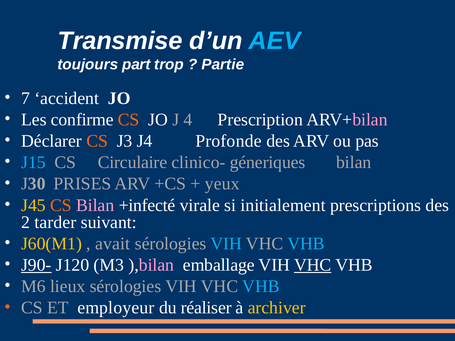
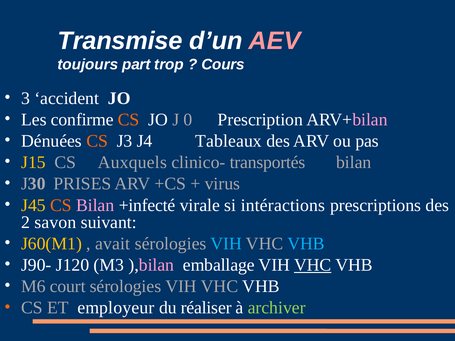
AEV colour: light blue -> pink (275, 41)
Partie: Partie -> Cours (223, 65)
7: 7 -> 3 (26, 98)
4: 4 -> 0 (188, 120)
Déclarer: Déclarer -> Dénuées (52, 141)
Profonde: Profonde -> Tableaux (229, 141)
J15 colour: light blue -> yellow (33, 163)
Circulaire: Circulaire -> Auxquels (132, 163)
géneriques: géneriques -> transportés (268, 163)
yeux: yeux -> virus (222, 184)
initialement: initialement -> intéractions (283, 205)
tarder: tarder -> savon (55, 222)
J90- underline: present -> none (36, 265)
lieux: lieux -> court (68, 287)
VHB colour: light blue -> white (261, 287)
archiver colour: yellow -> light green (277, 308)
